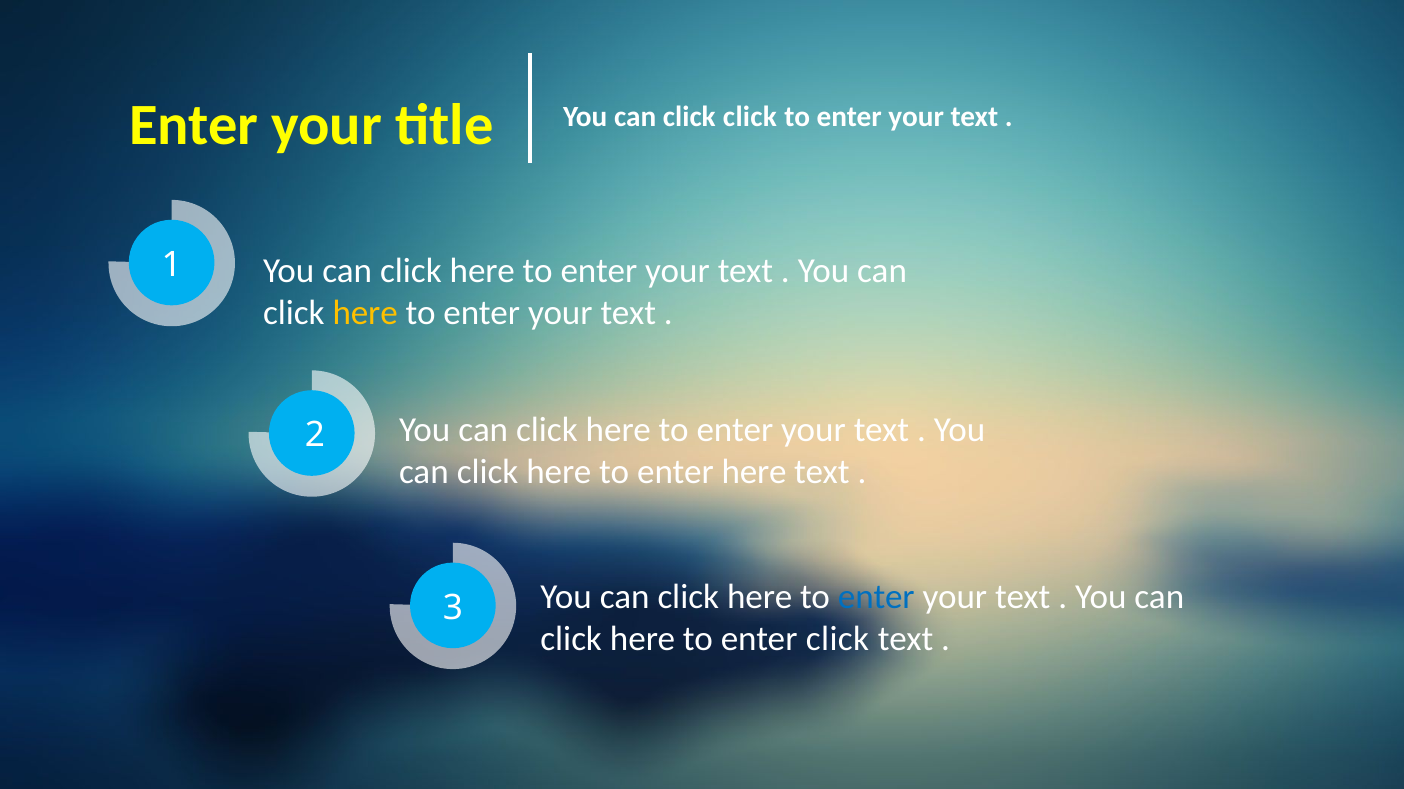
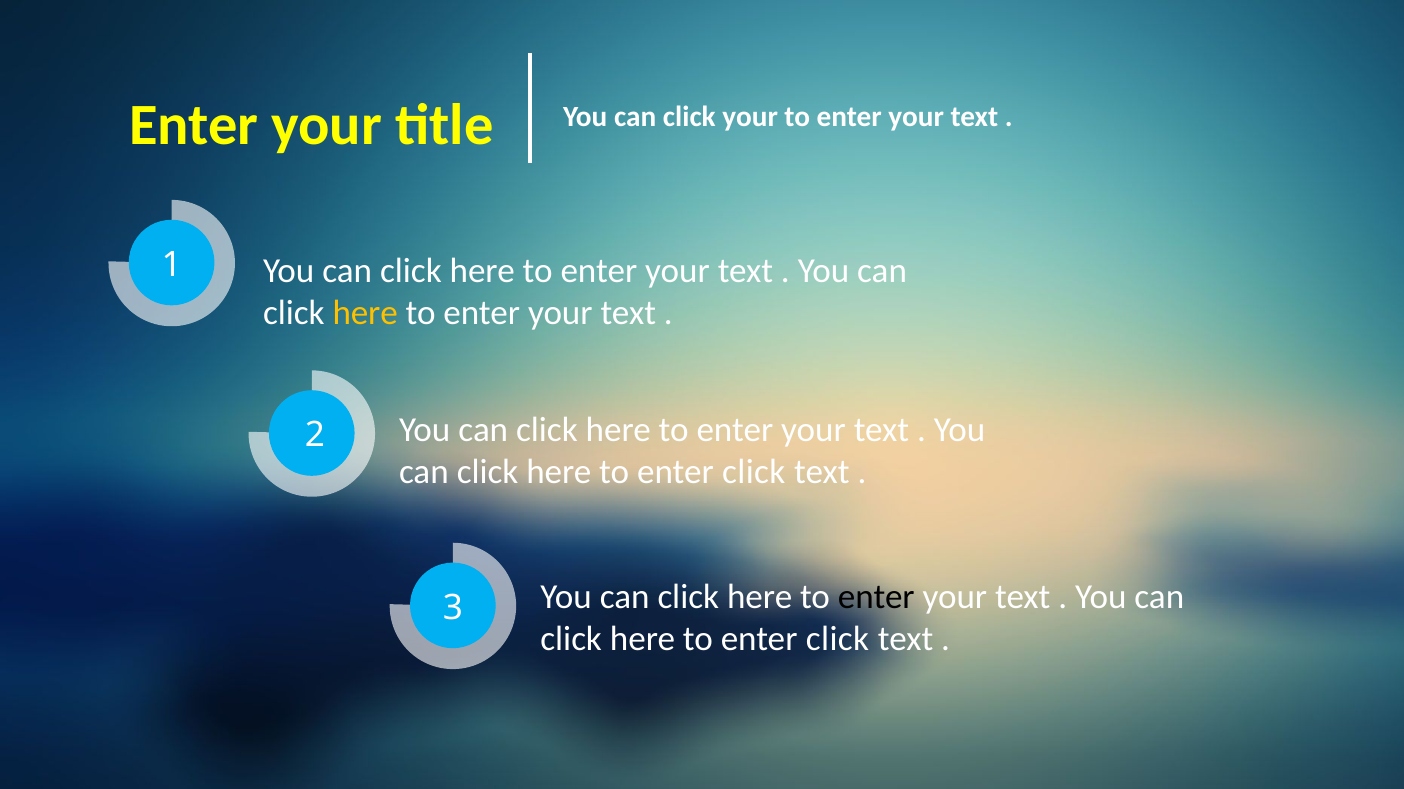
click click: click -> your (750, 117)
here: here -> click (754, 472)
enter colour: blue -> black (876, 597)
